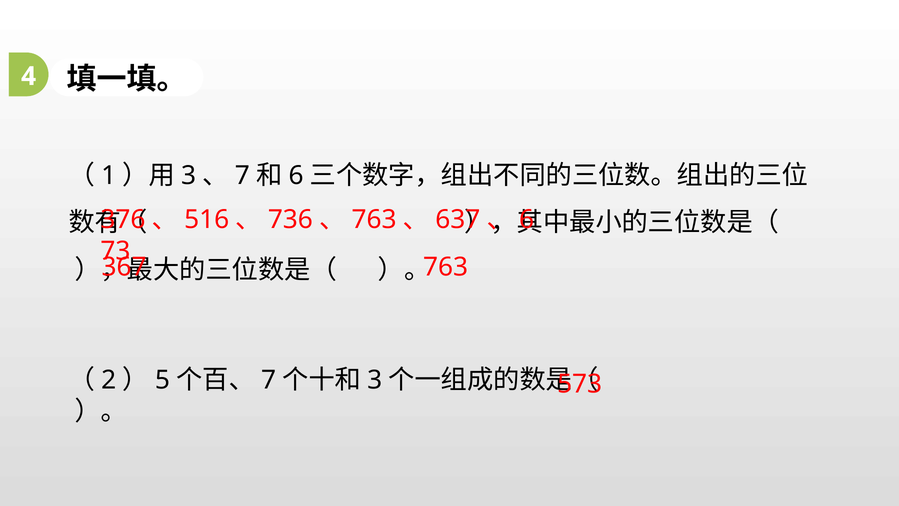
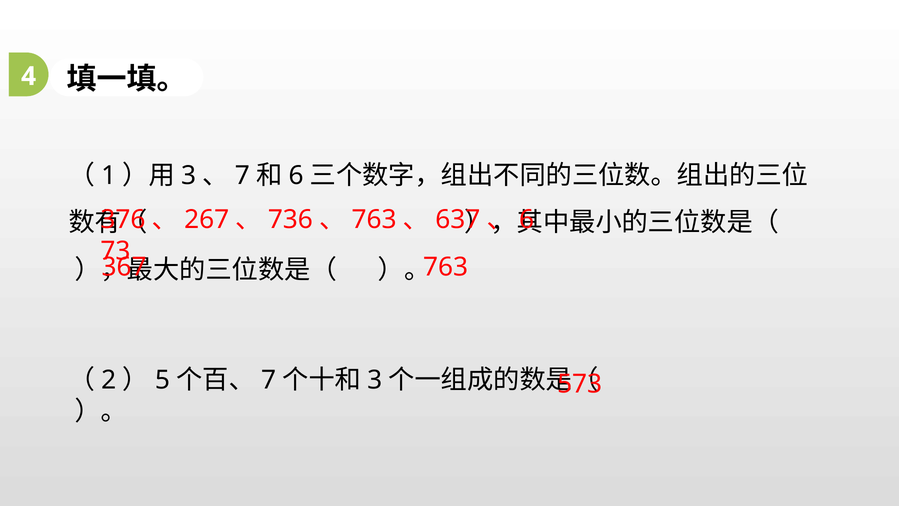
516: 516 -> 267 (207, 219)
